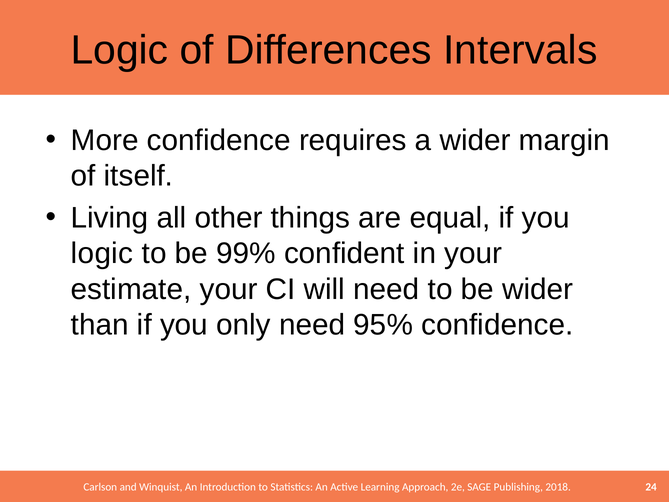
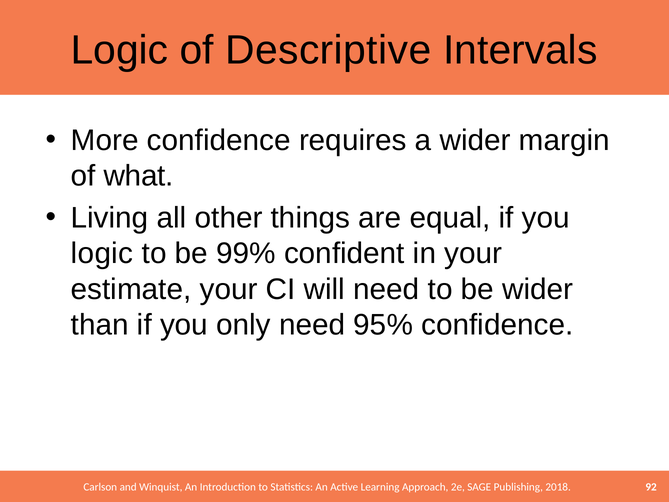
Differences: Differences -> Descriptive (328, 50)
itself: itself -> what (139, 176)
24: 24 -> 92 (651, 487)
